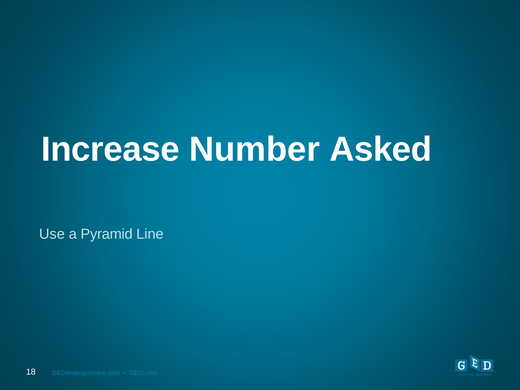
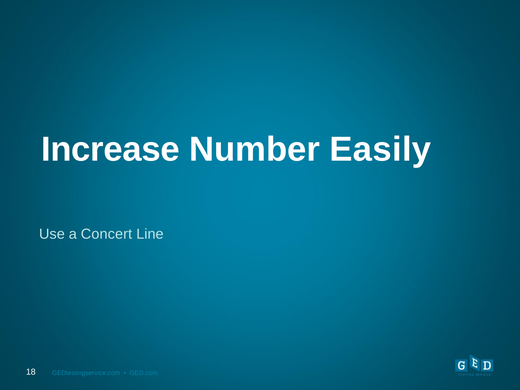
Asked: Asked -> Easily (380, 149)
Pyramid: Pyramid -> Concert (106, 234)
